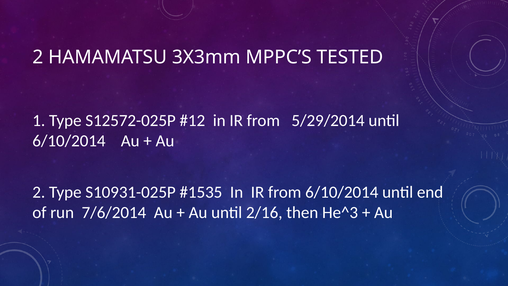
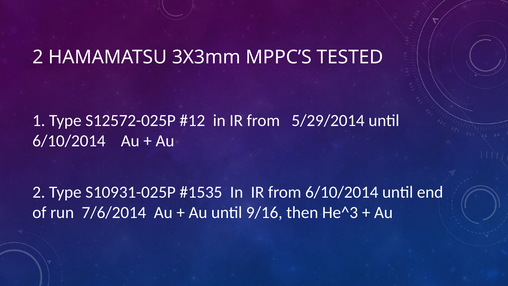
2/16: 2/16 -> 9/16 (264, 212)
